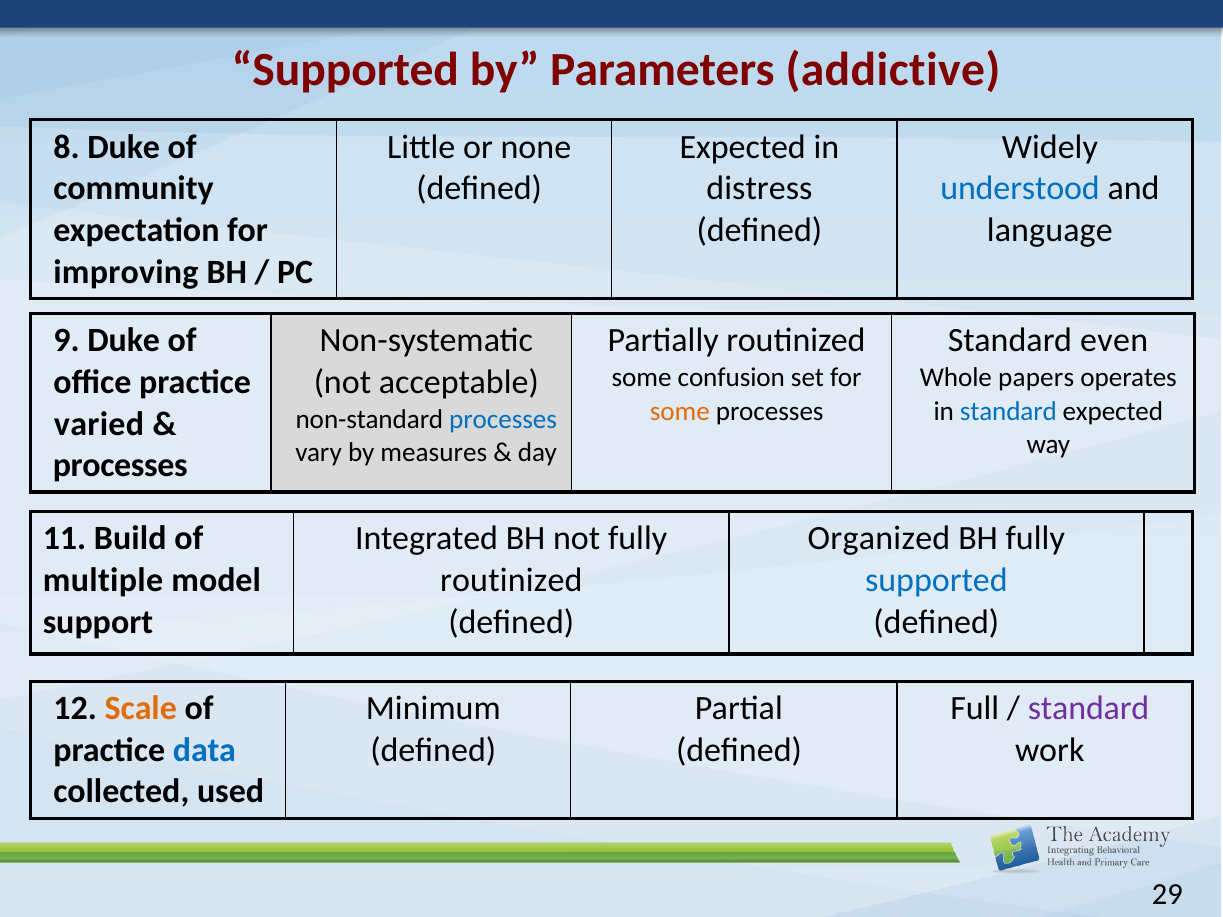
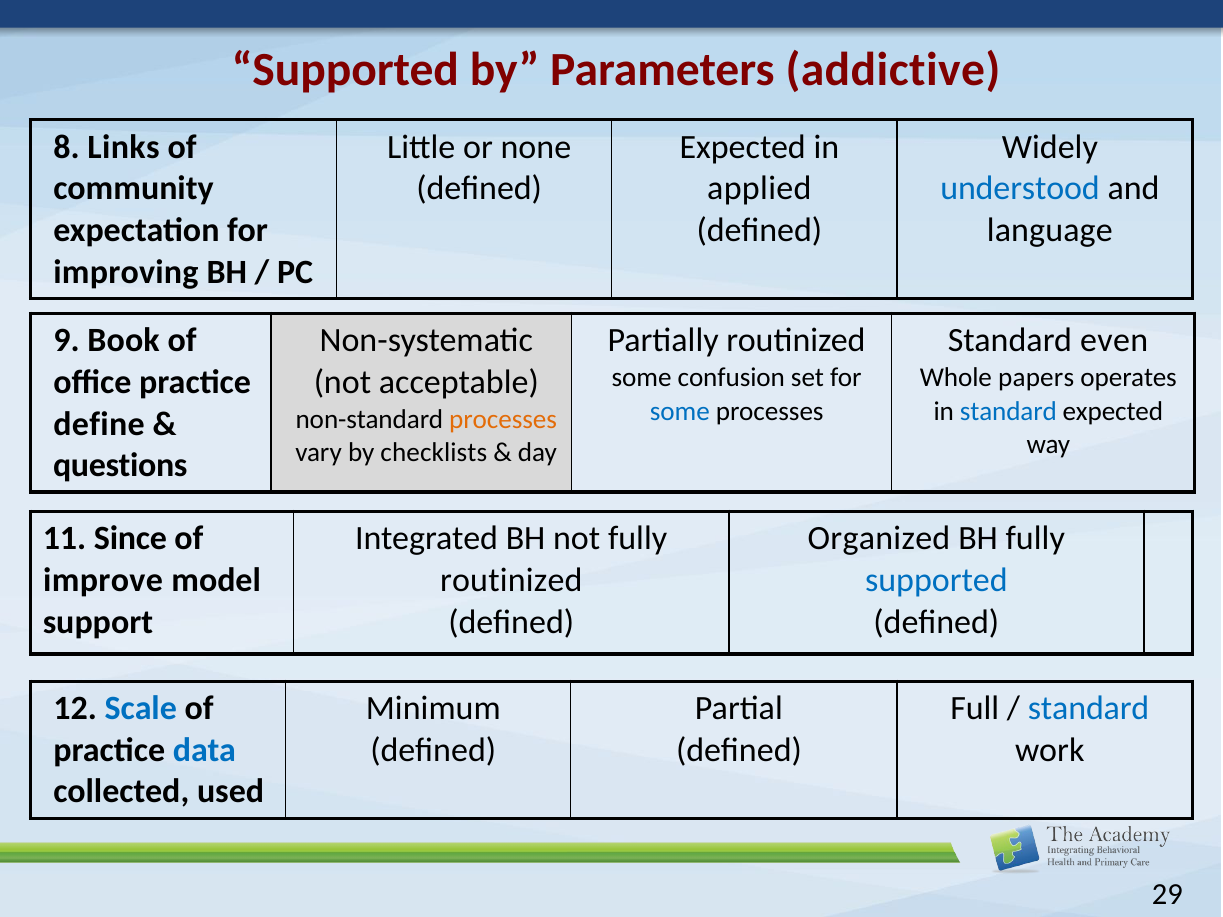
8 Duke: Duke -> Links (124, 147)
distress: distress -> applied (759, 189)
9 Duke: Duke -> Book (124, 341)
some colour: orange -> blue (680, 411)
processes colour: blue -> orange (503, 420)
varied: varied -> define (99, 424)
measures: measures -> checklists (434, 453)
processes: processes -> questions (120, 466)
Build: Build -> Since (130, 539)
multiple: multiple -> improve (103, 580)
Scale colour: orange -> blue (141, 709)
standard colour: purple -> blue (1089, 709)
